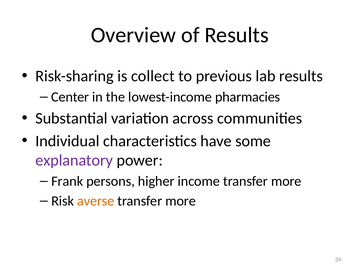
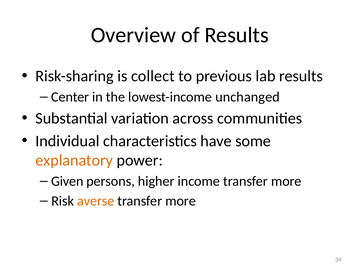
pharmacies: pharmacies -> unchanged (248, 97)
explanatory colour: purple -> orange (74, 160)
Frank: Frank -> Given (67, 181)
